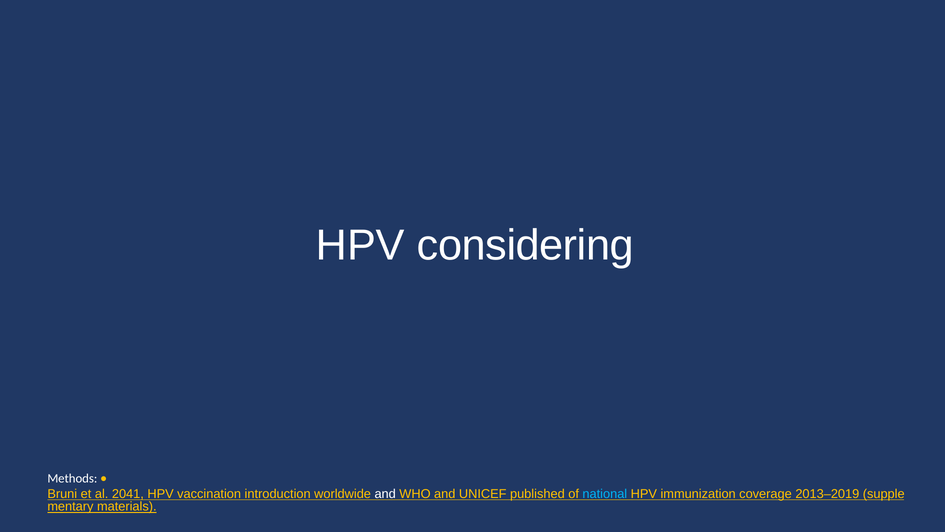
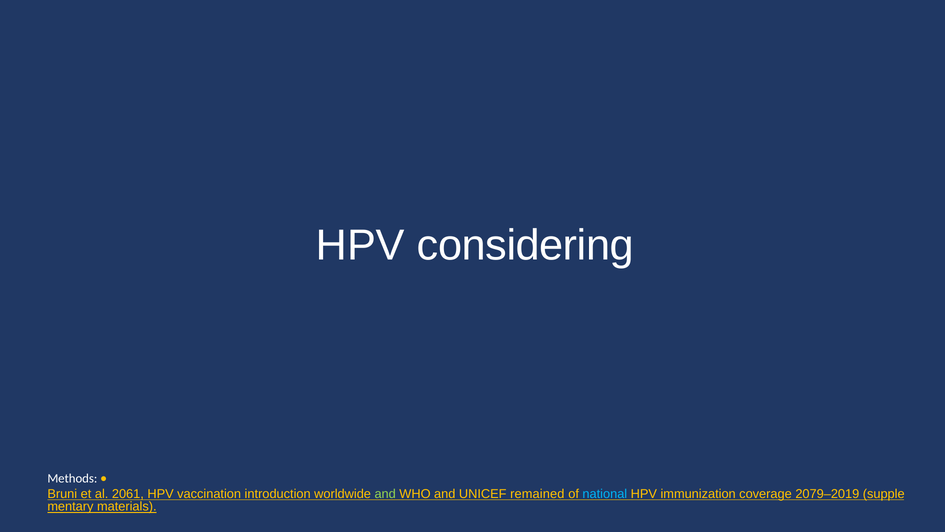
2041: 2041 -> 2061 (128, 494)
and colour: white -> light green (385, 494)
published: published -> remained (537, 494)
2013–2019: 2013–2019 -> 2079–2019 (827, 494)
